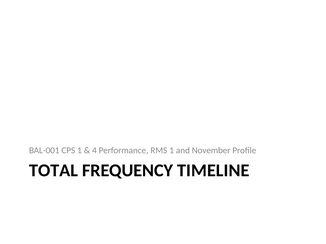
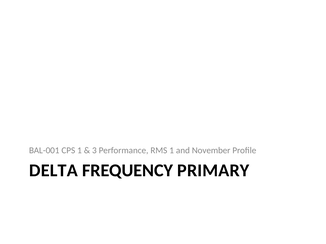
4: 4 -> 3 (94, 151)
TOTAL: TOTAL -> DELTA (53, 171)
TIMELINE: TIMELINE -> PRIMARY (213, 171)
